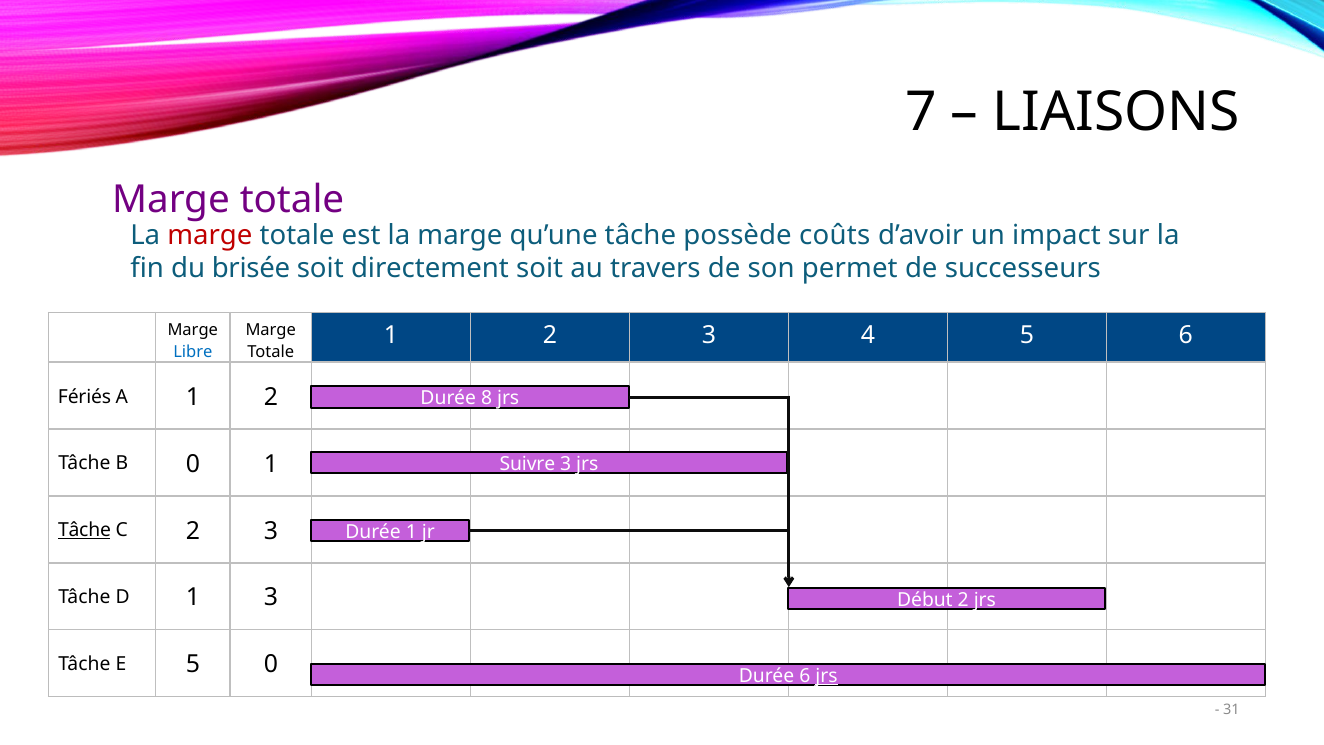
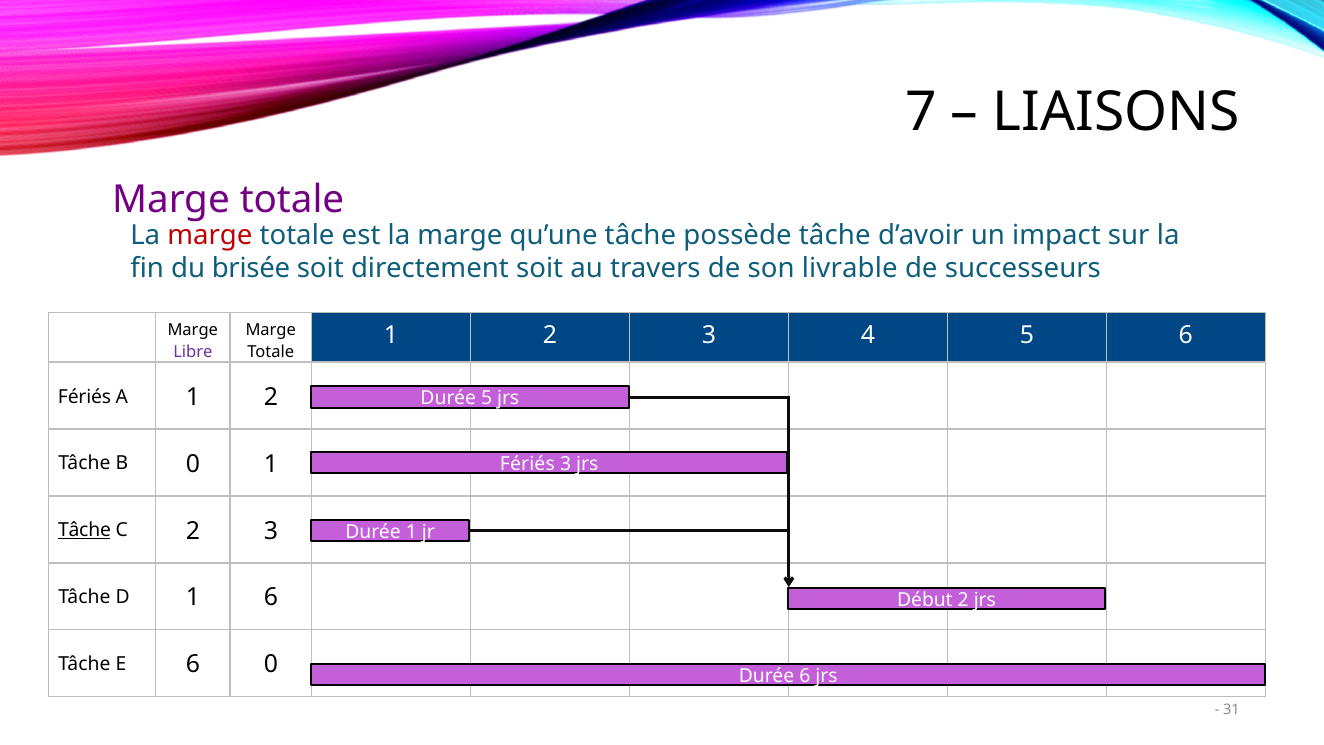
possède coûts: coûts -> tâche (835, 235)
permet: permet -> livrable (850, 268)
Libre colour: blue -> purple (193, 352)
Durée 8: 8 -> 5 (487, 398)
Suivre: Suivre -> Fériés (527, 464)
1 3: 3 -> 6 (271, 598)
E 5: 5 -> 6 (193, 664)
jrs underline: present -> none (826, 676)
